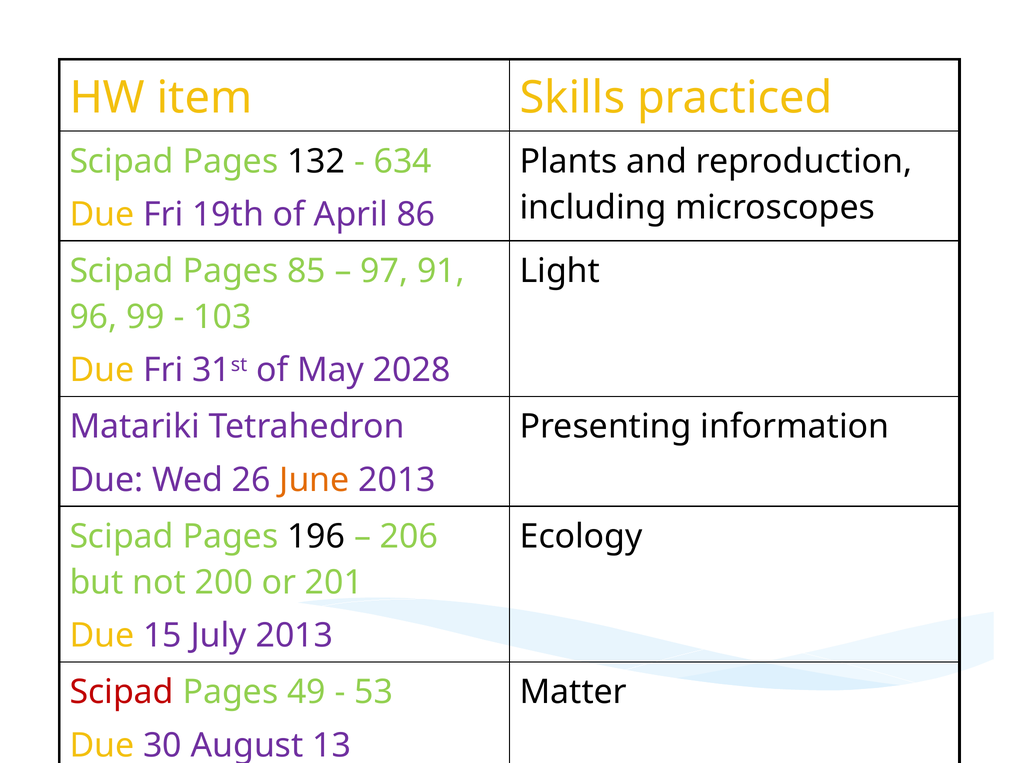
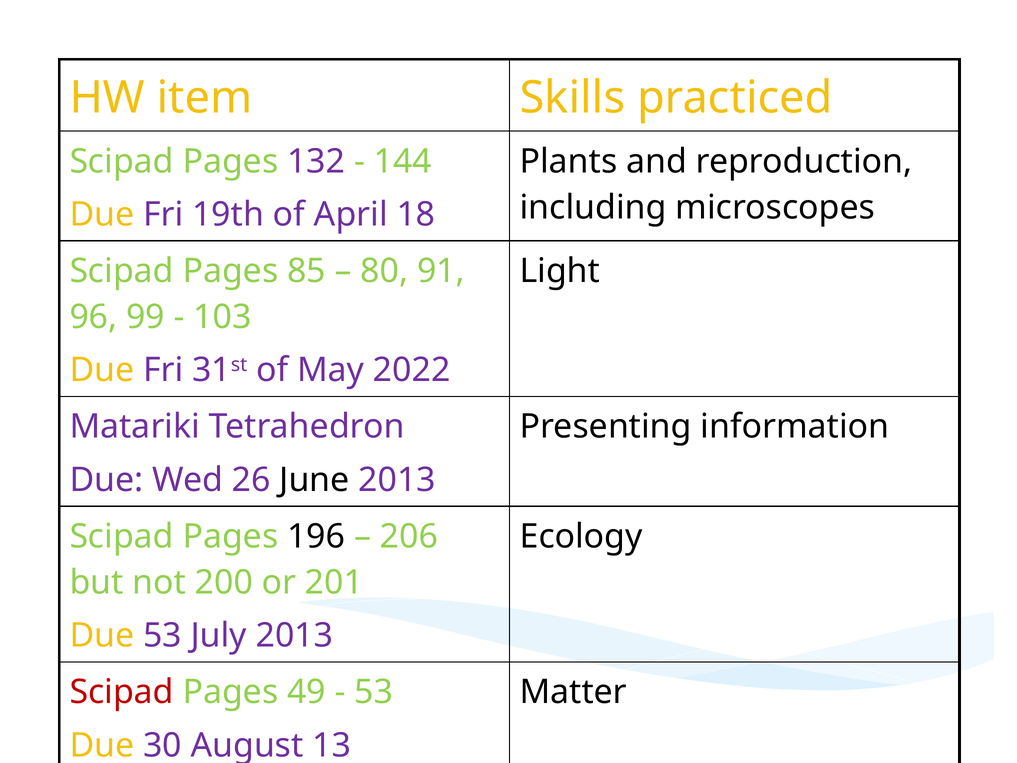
132 colour: black -> purple (316, 161)
634: 634 -> 144 (403, 161)
86: 86 -> 18 (416, 214)
97: 97 -> 80 (384, 271)
2028: 2028 -> 2022 (412, 370)
June colour: orange -> black (314, 480)
Due 15: 15 -> 53 (162, 636)
